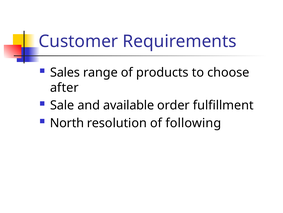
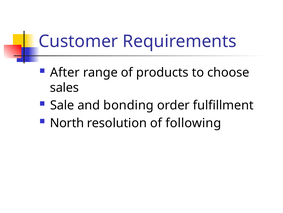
Sales: Sales -> After (65, 72)
after: after -> sales (64, 87)
available: available -> bonding (129, 105)
